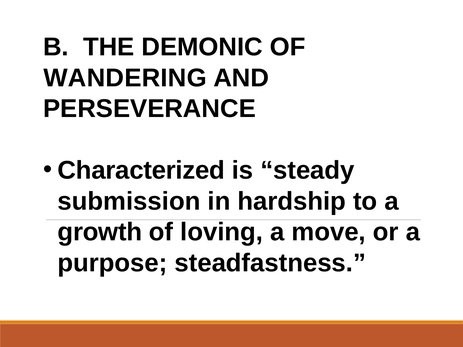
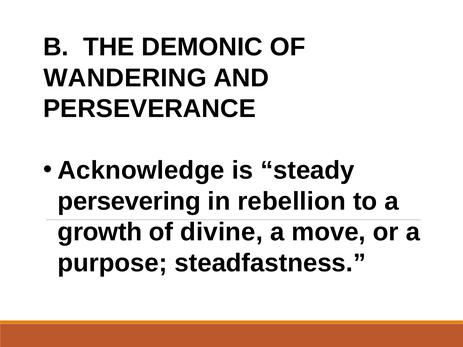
Characterized: Characterized -> Acknowledge (141, 171)
submission: submission -> persevering (129, 201)
hardship: hardship -> rebellion (292, 201)
loving: loving -> divine (222, 232)
